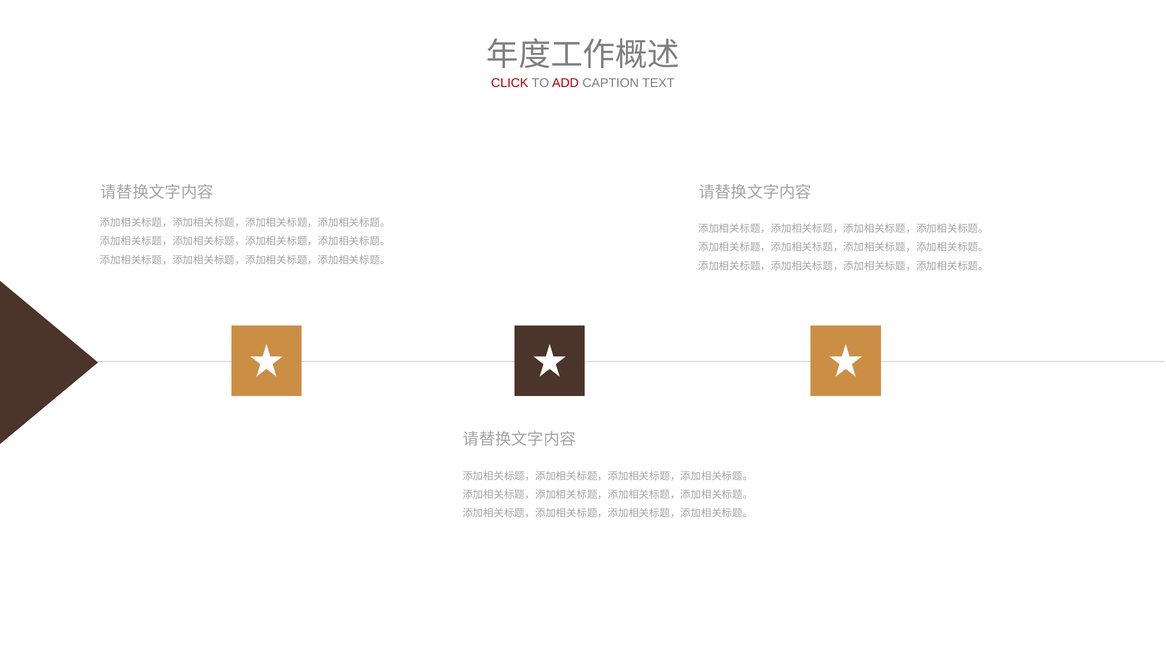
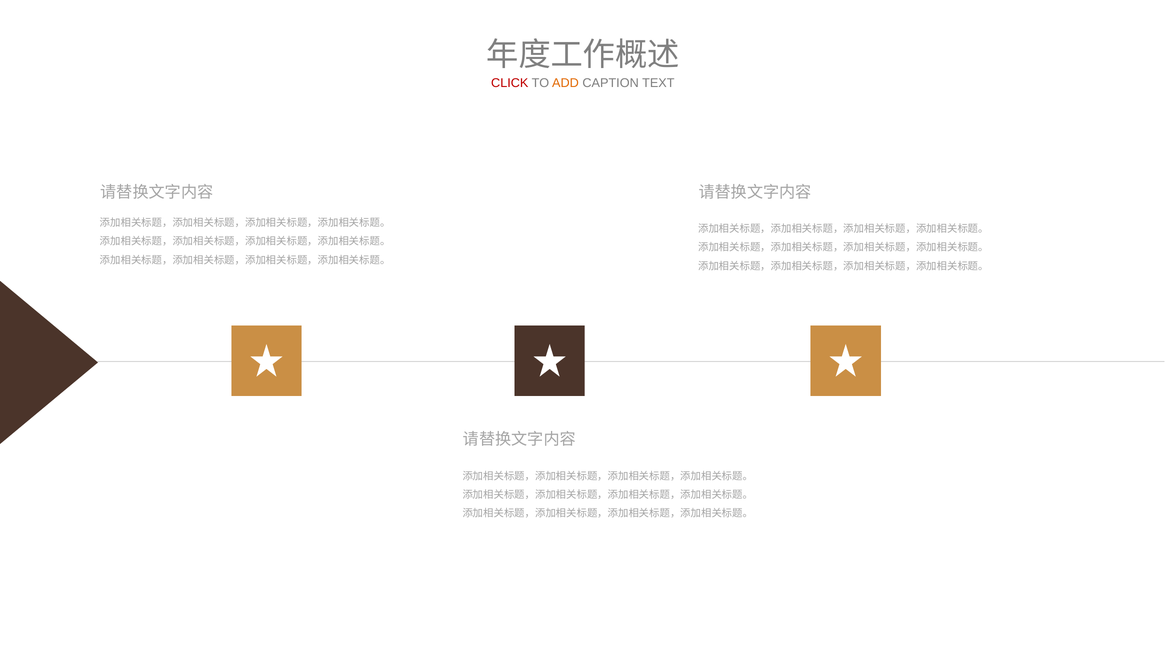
ADD colour: red -> orange (565, 83)
